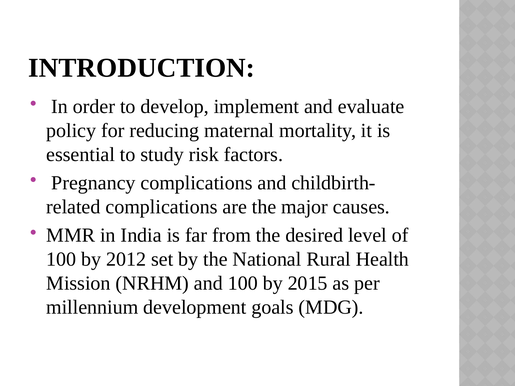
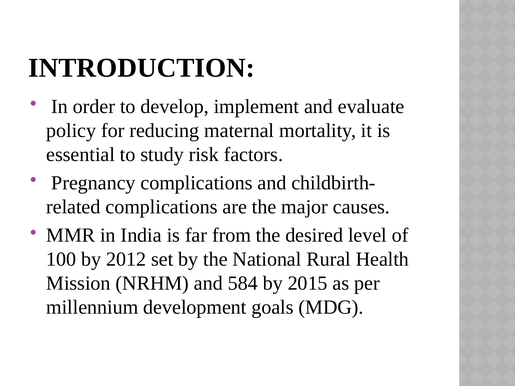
and 100: 100 -> 584 (243, 284)
